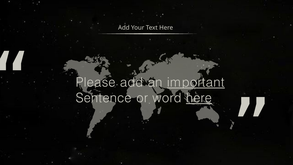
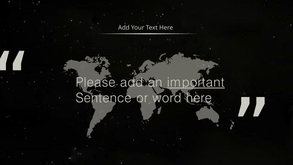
here underline: present -> none (199, 98)
